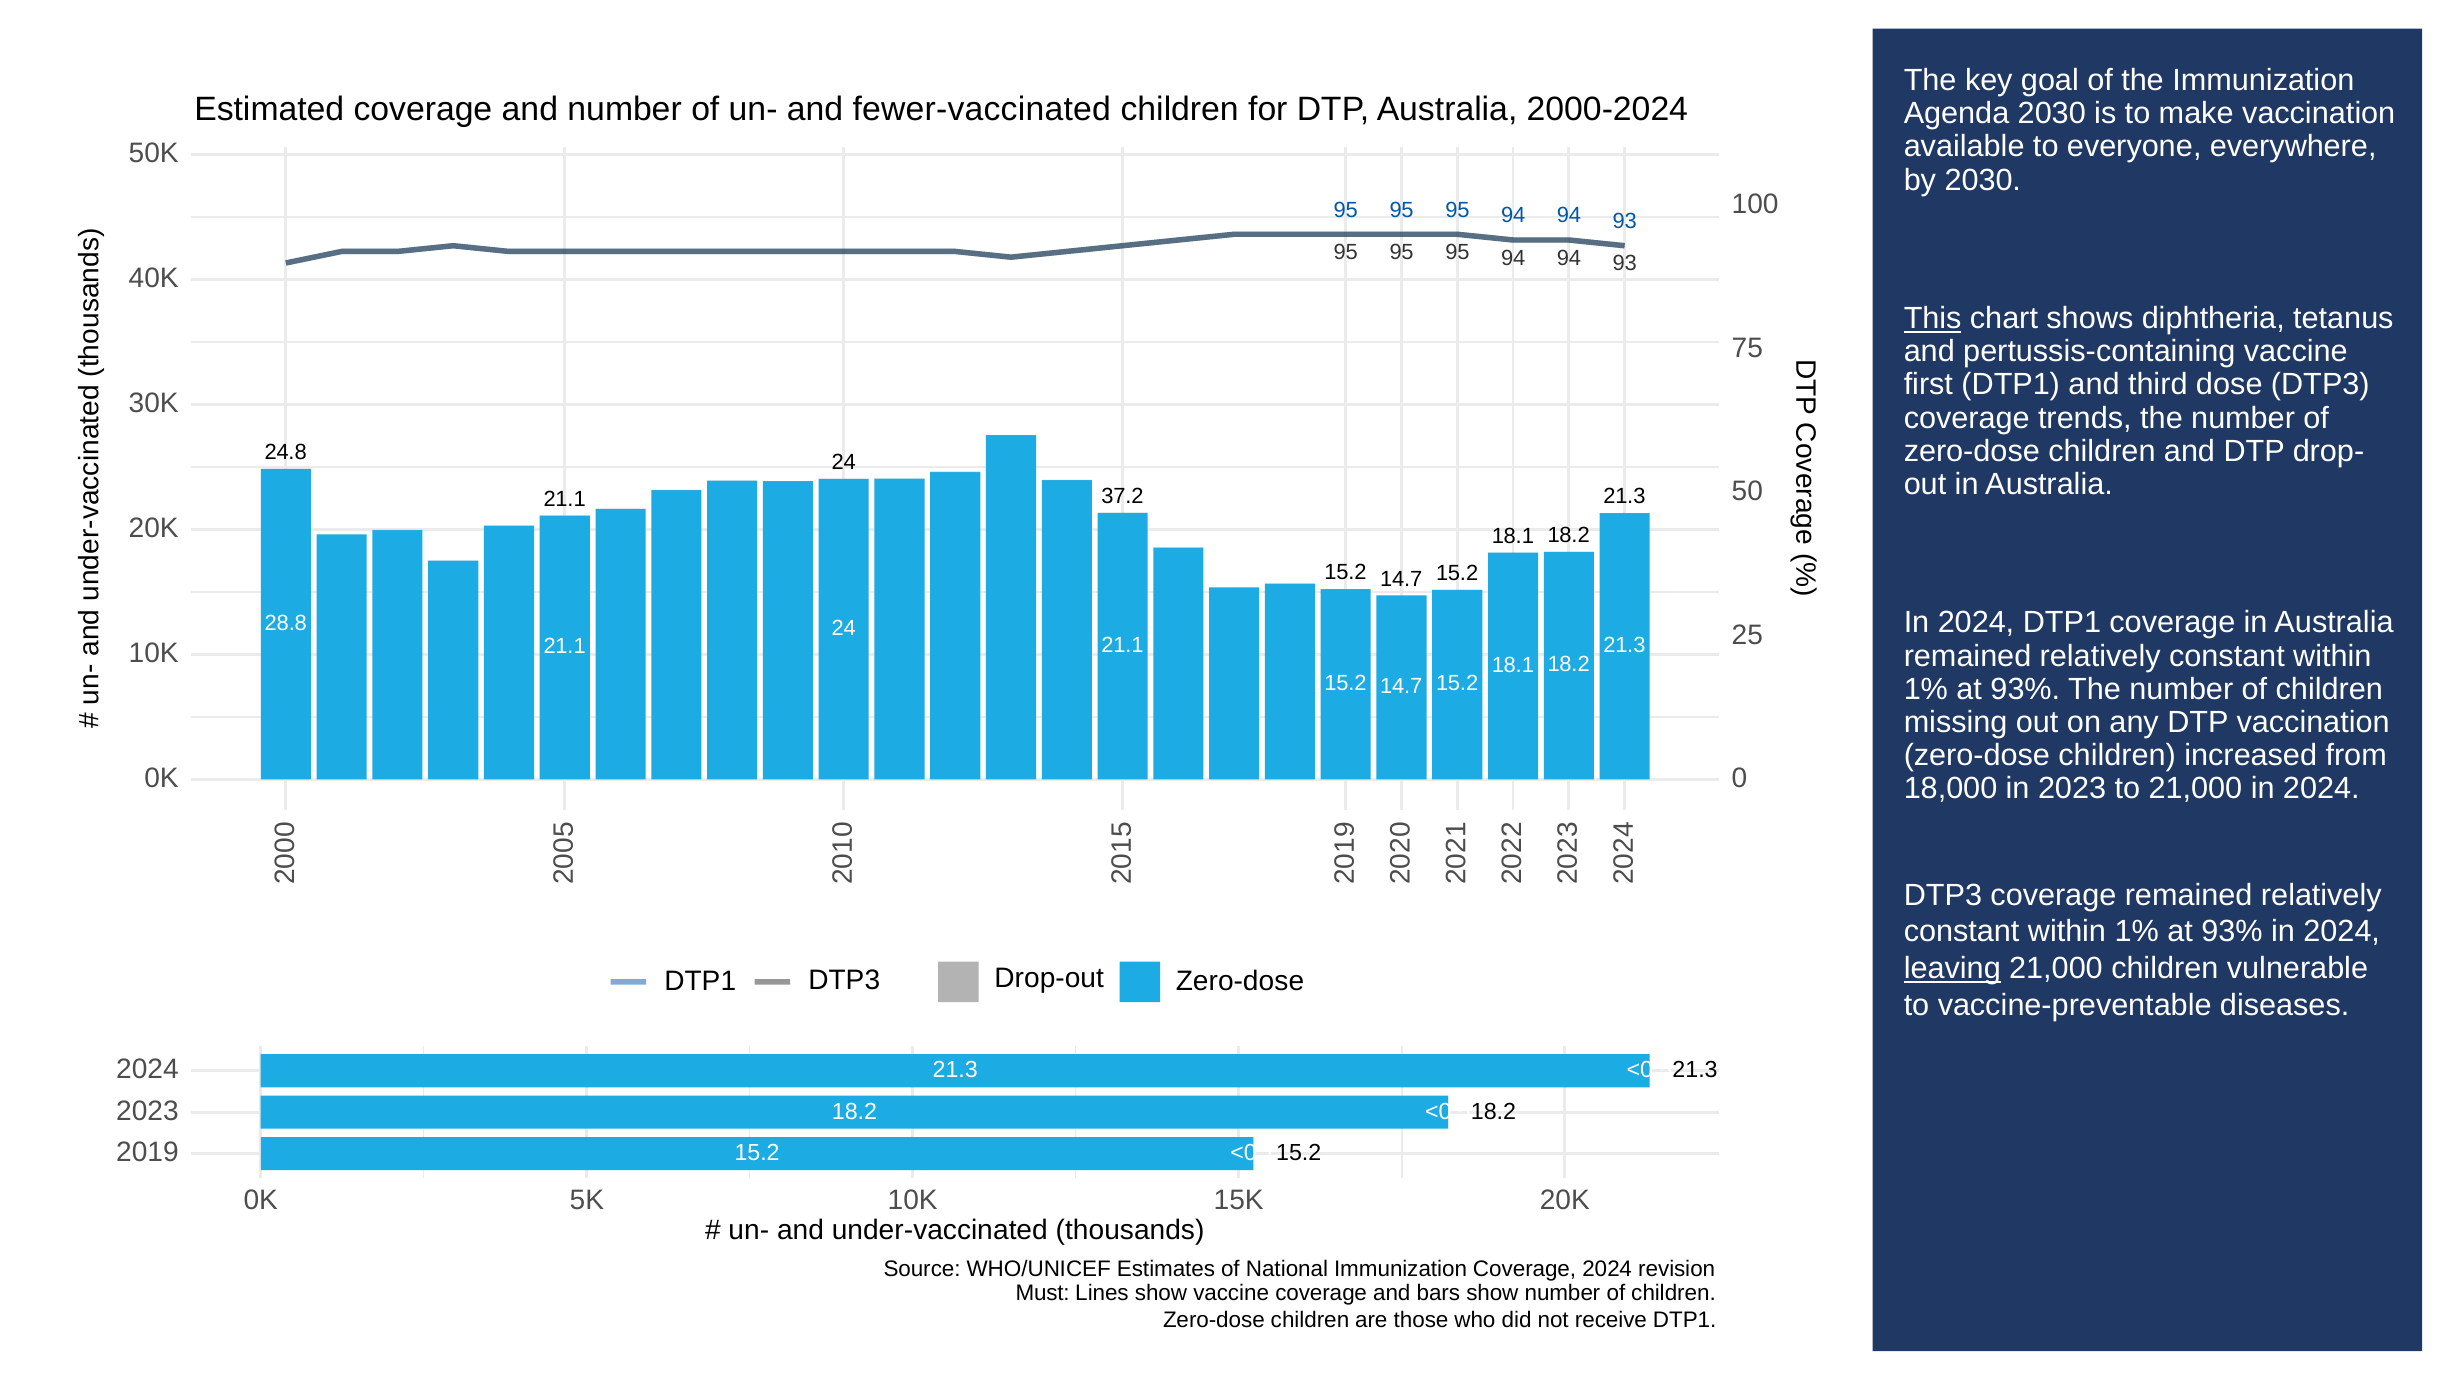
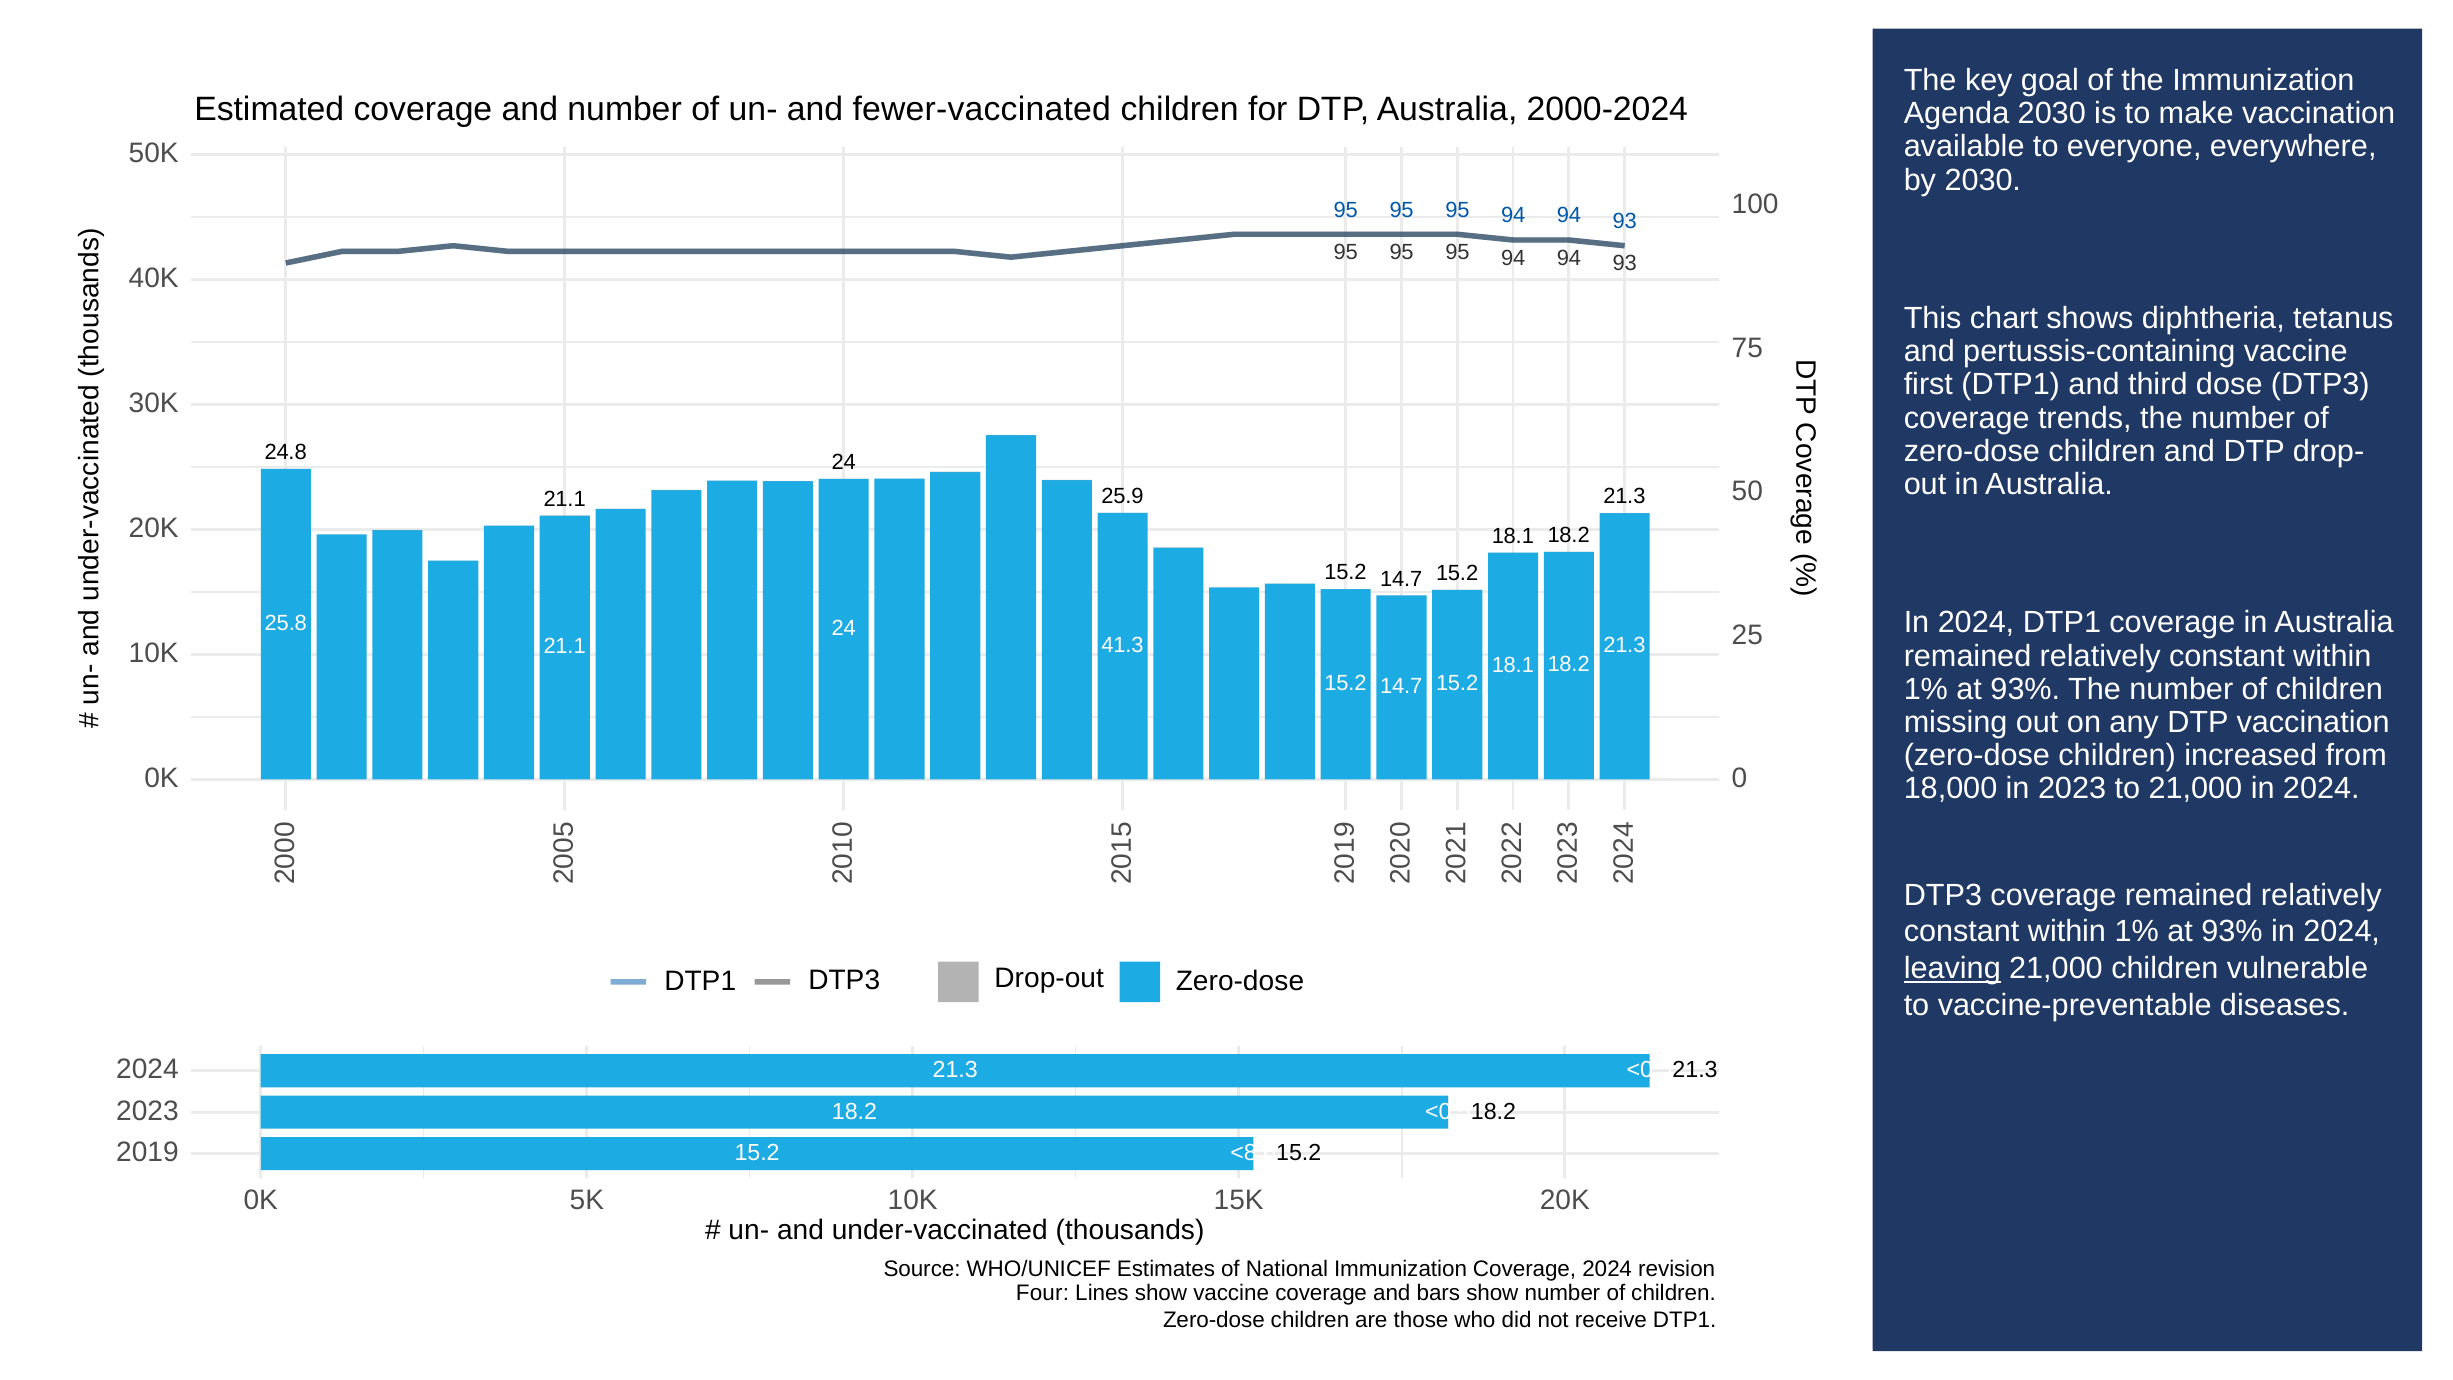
This underline: present -> none (1933, 319)
37.2: 37.2 -> 25.9 (1122, 496)
28.8: 28.8 -> 25.8 (286, 623)
21.1: 21.1 -> 41.3 (1122, 645)
<0.1: <0.1 -> <8.6 (1253, 1153)
Must: Must -> Four (1042, 1293)
